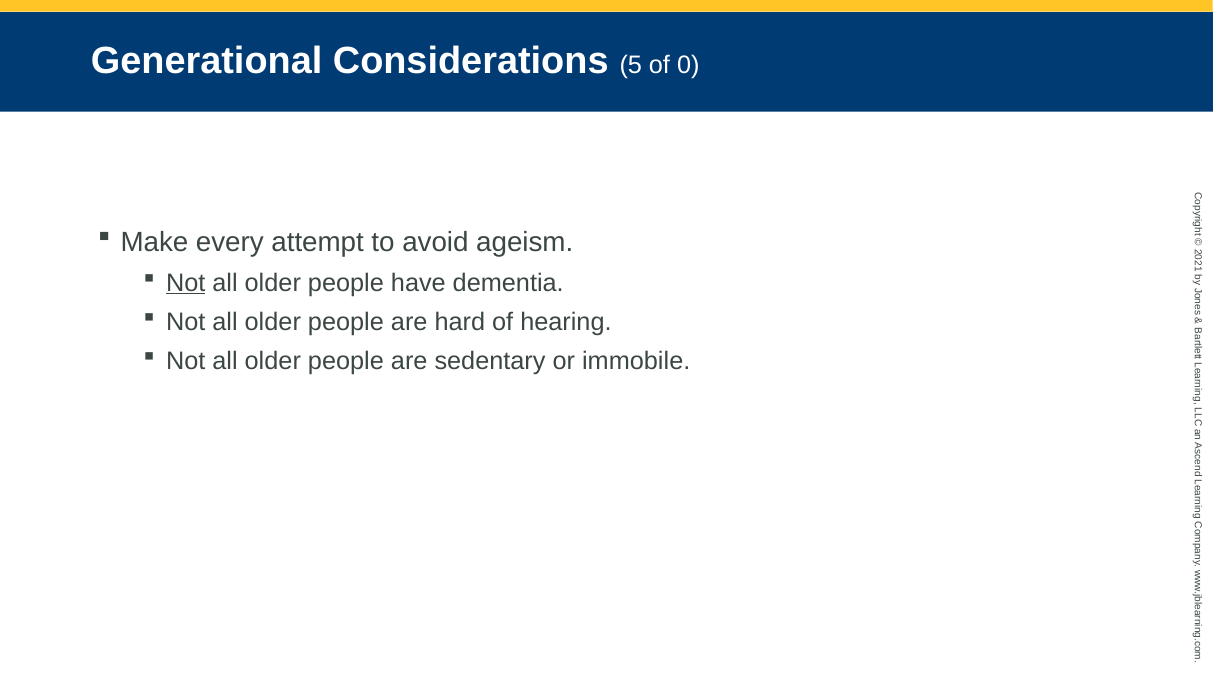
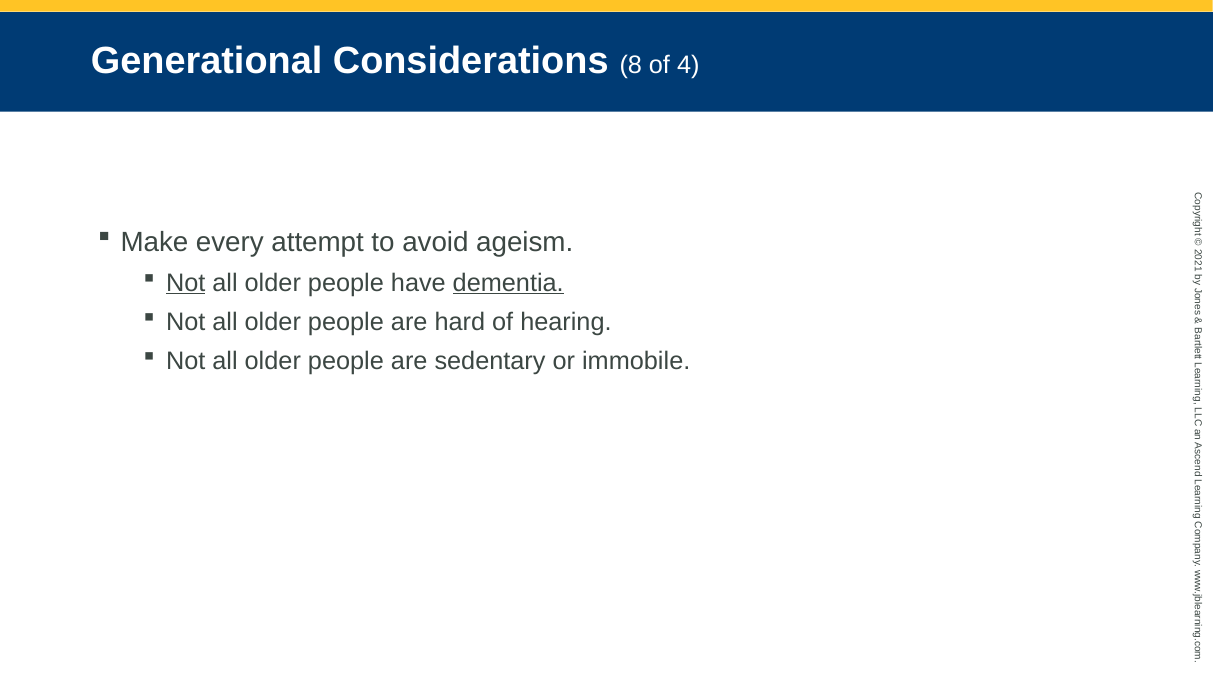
5: 5 -> 8 (631, 65)
of 0: 0 -> 4 (688, 65)
dementia underline: none -> present (508, 283)
